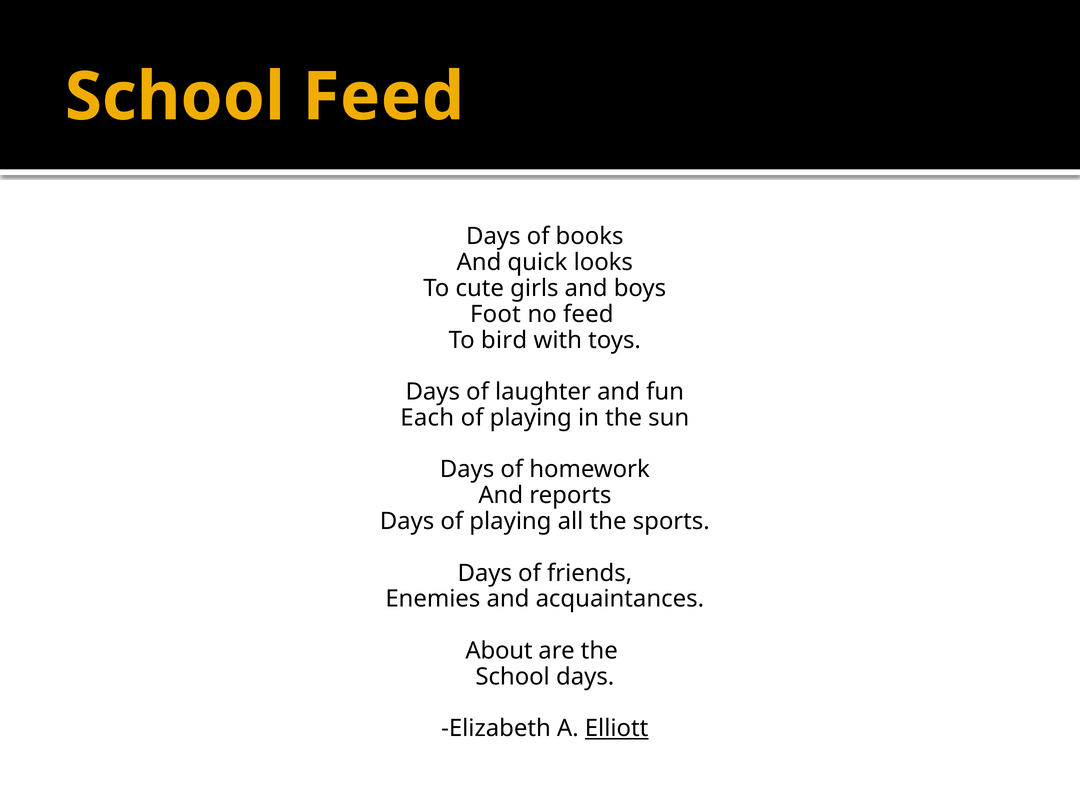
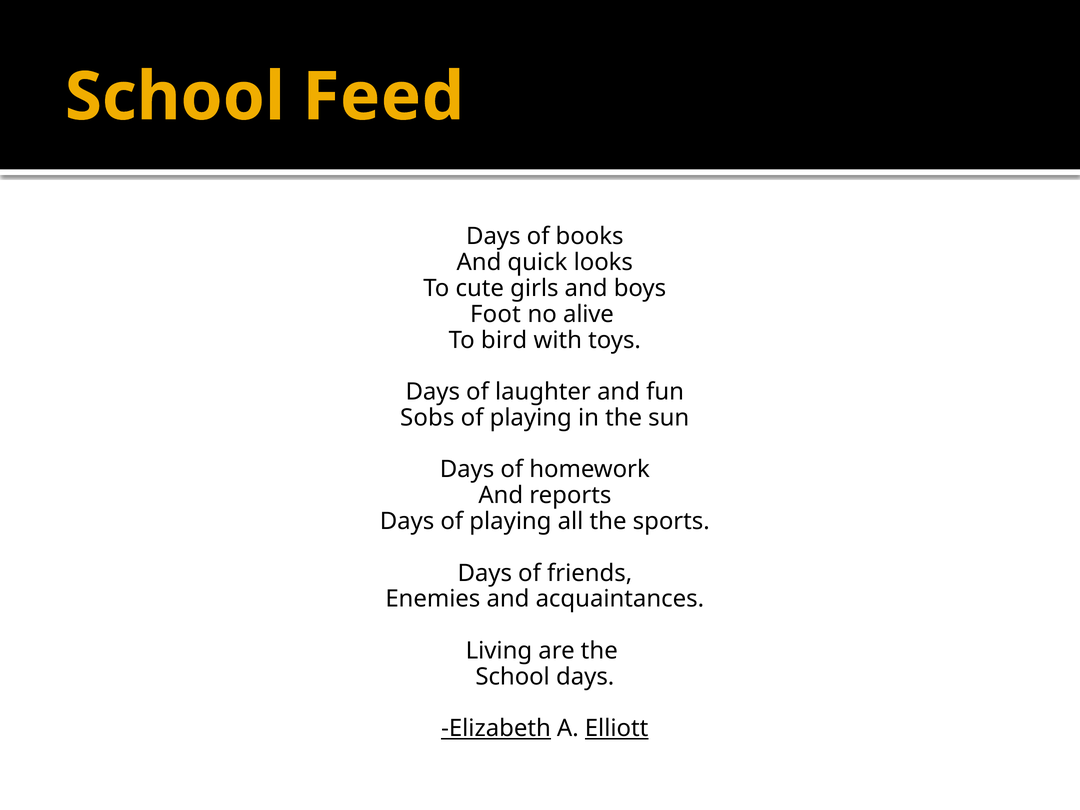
no feed: feed -> alive (588, 314)
Each: Each -> Sobs (427, 418)
About: About -> Living (499, 651)
Elizabeth underline: none -> present (496, 729)
